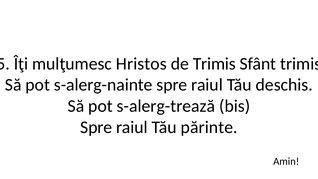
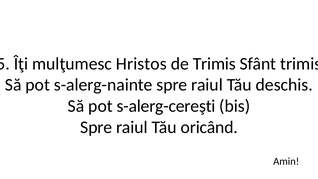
s-alerg-trează: s-alerg-trează -> s-alerg-cereşti (166, 106)
părinte: părinte -> oricând (209, 127)
